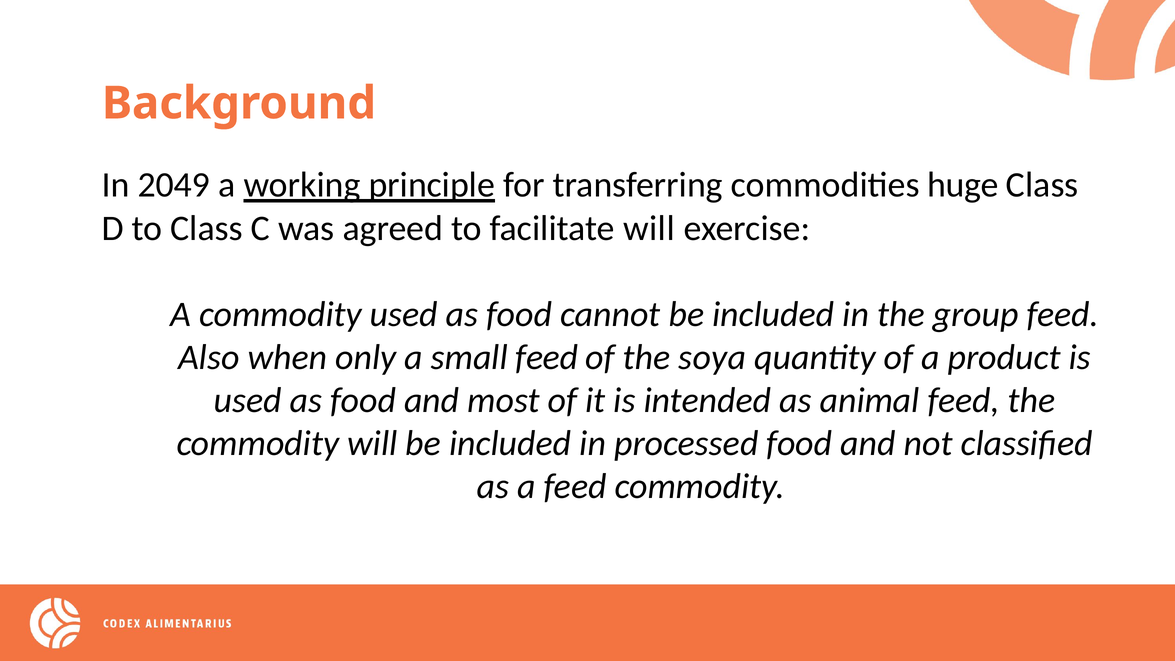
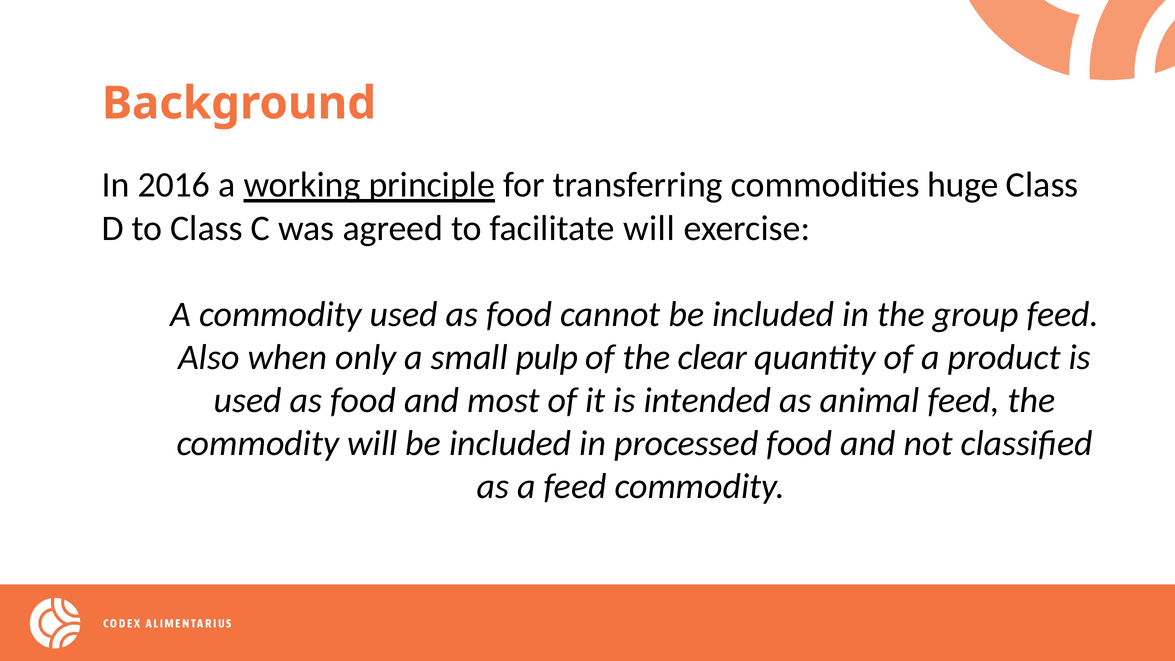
2049: 2049 -> 2016 (174, 185)
small feed: feed -> pulp (547, 357)
soya: soya -> clear (712, 357)
